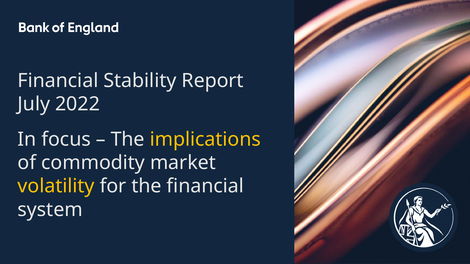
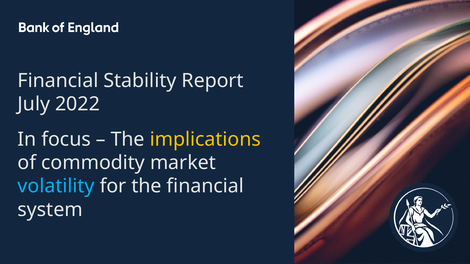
volatility colour: yellow -> light blue (56, 186)
